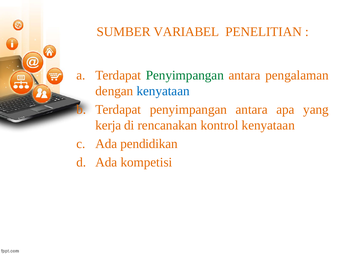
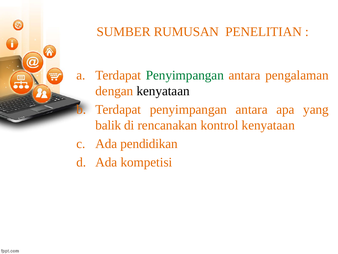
VARIABEL: VARIABEL -> RUMUSAN (186, 32)
kenyataan colour: blue -> black (163, 91)
kerja: kerja -> balik (108, 125)
